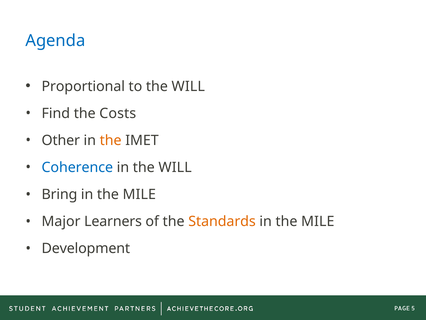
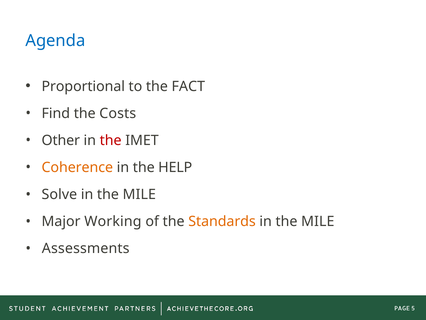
to the WILL: WILL -> FACT (188, 86)
the colour: orange -> red (111, 140)
Coherence colour: blue -> orange (77, 167)
in the WILL: WILL -> HELP (175, 167)
Bring: Bring -> Solve (59, 194)
Learners: Learners -> Working (113, 221)
Development: Development -> Assessments (86, 248)
